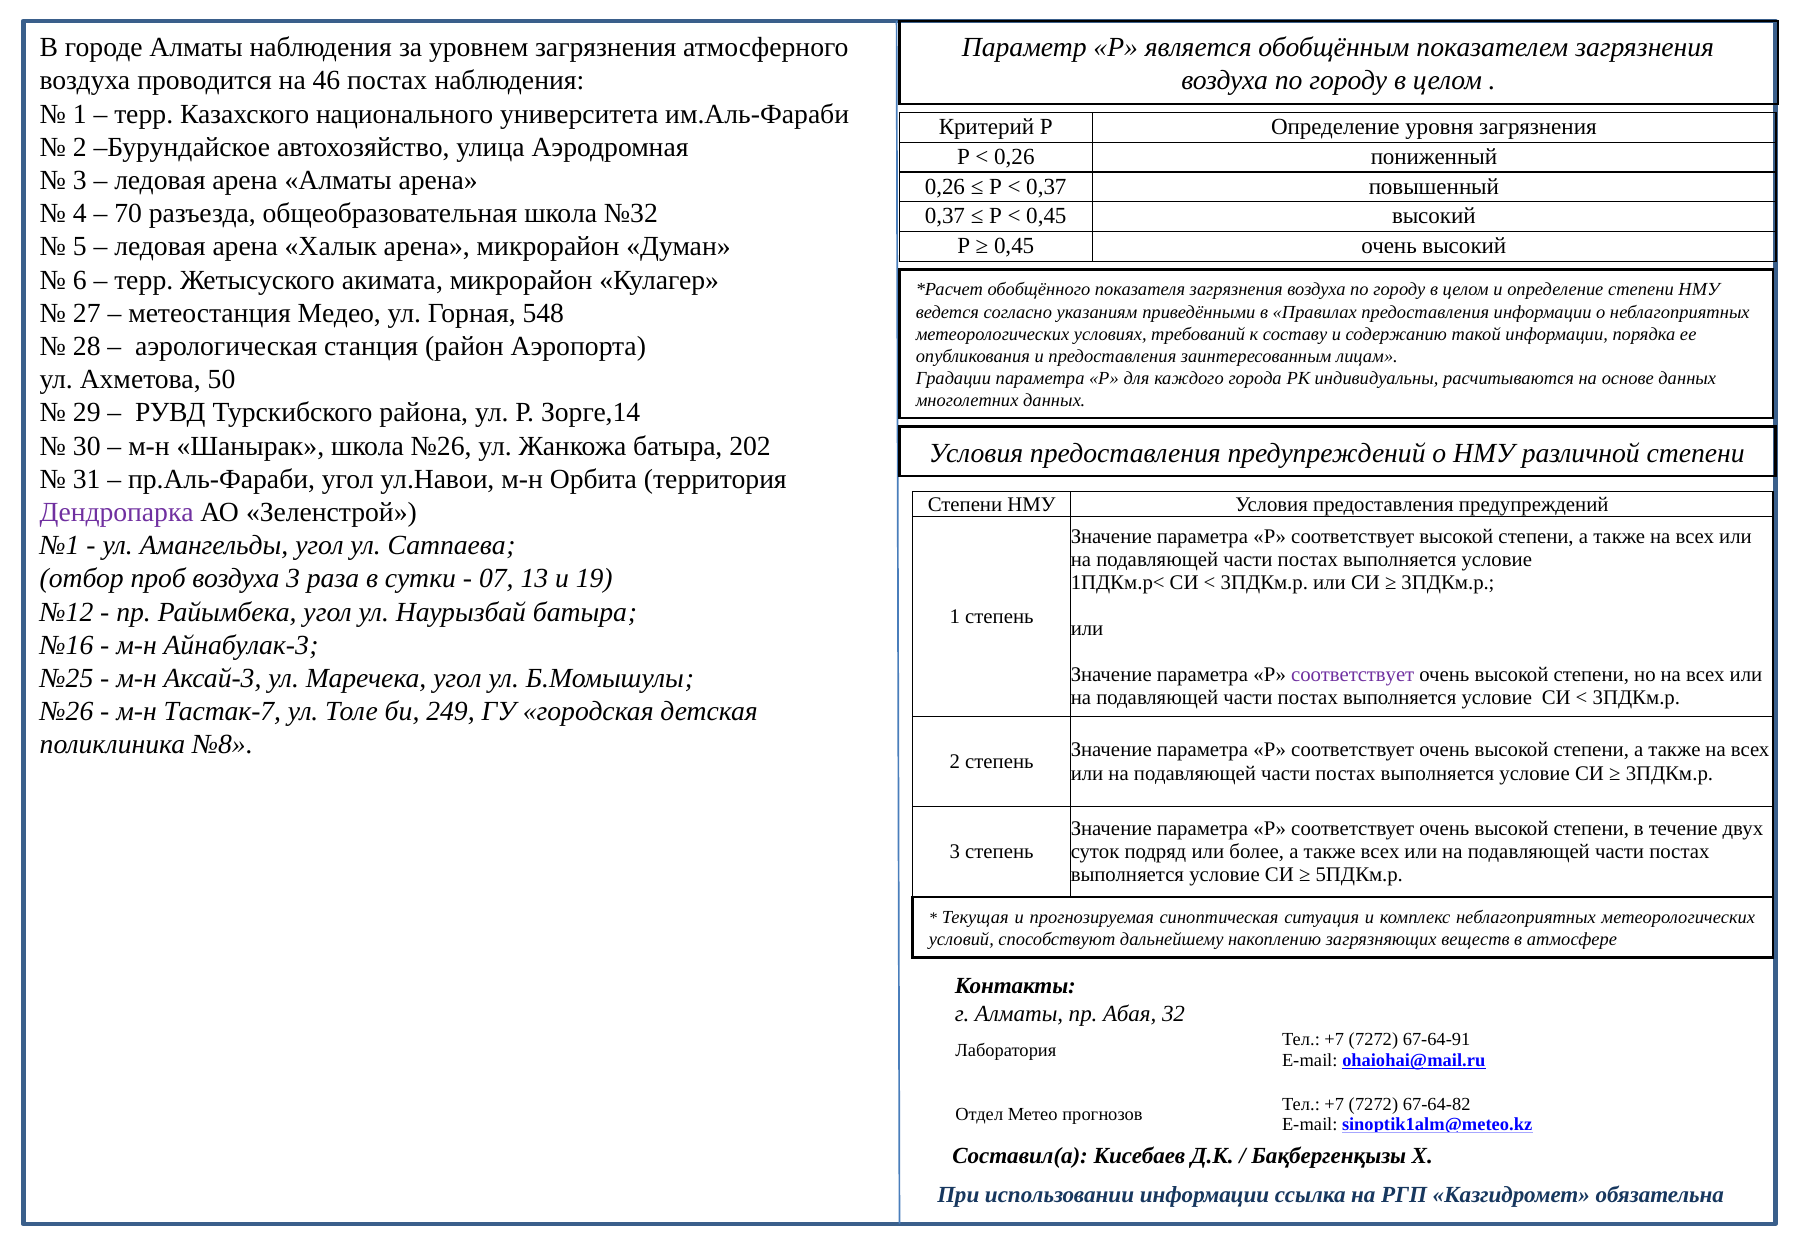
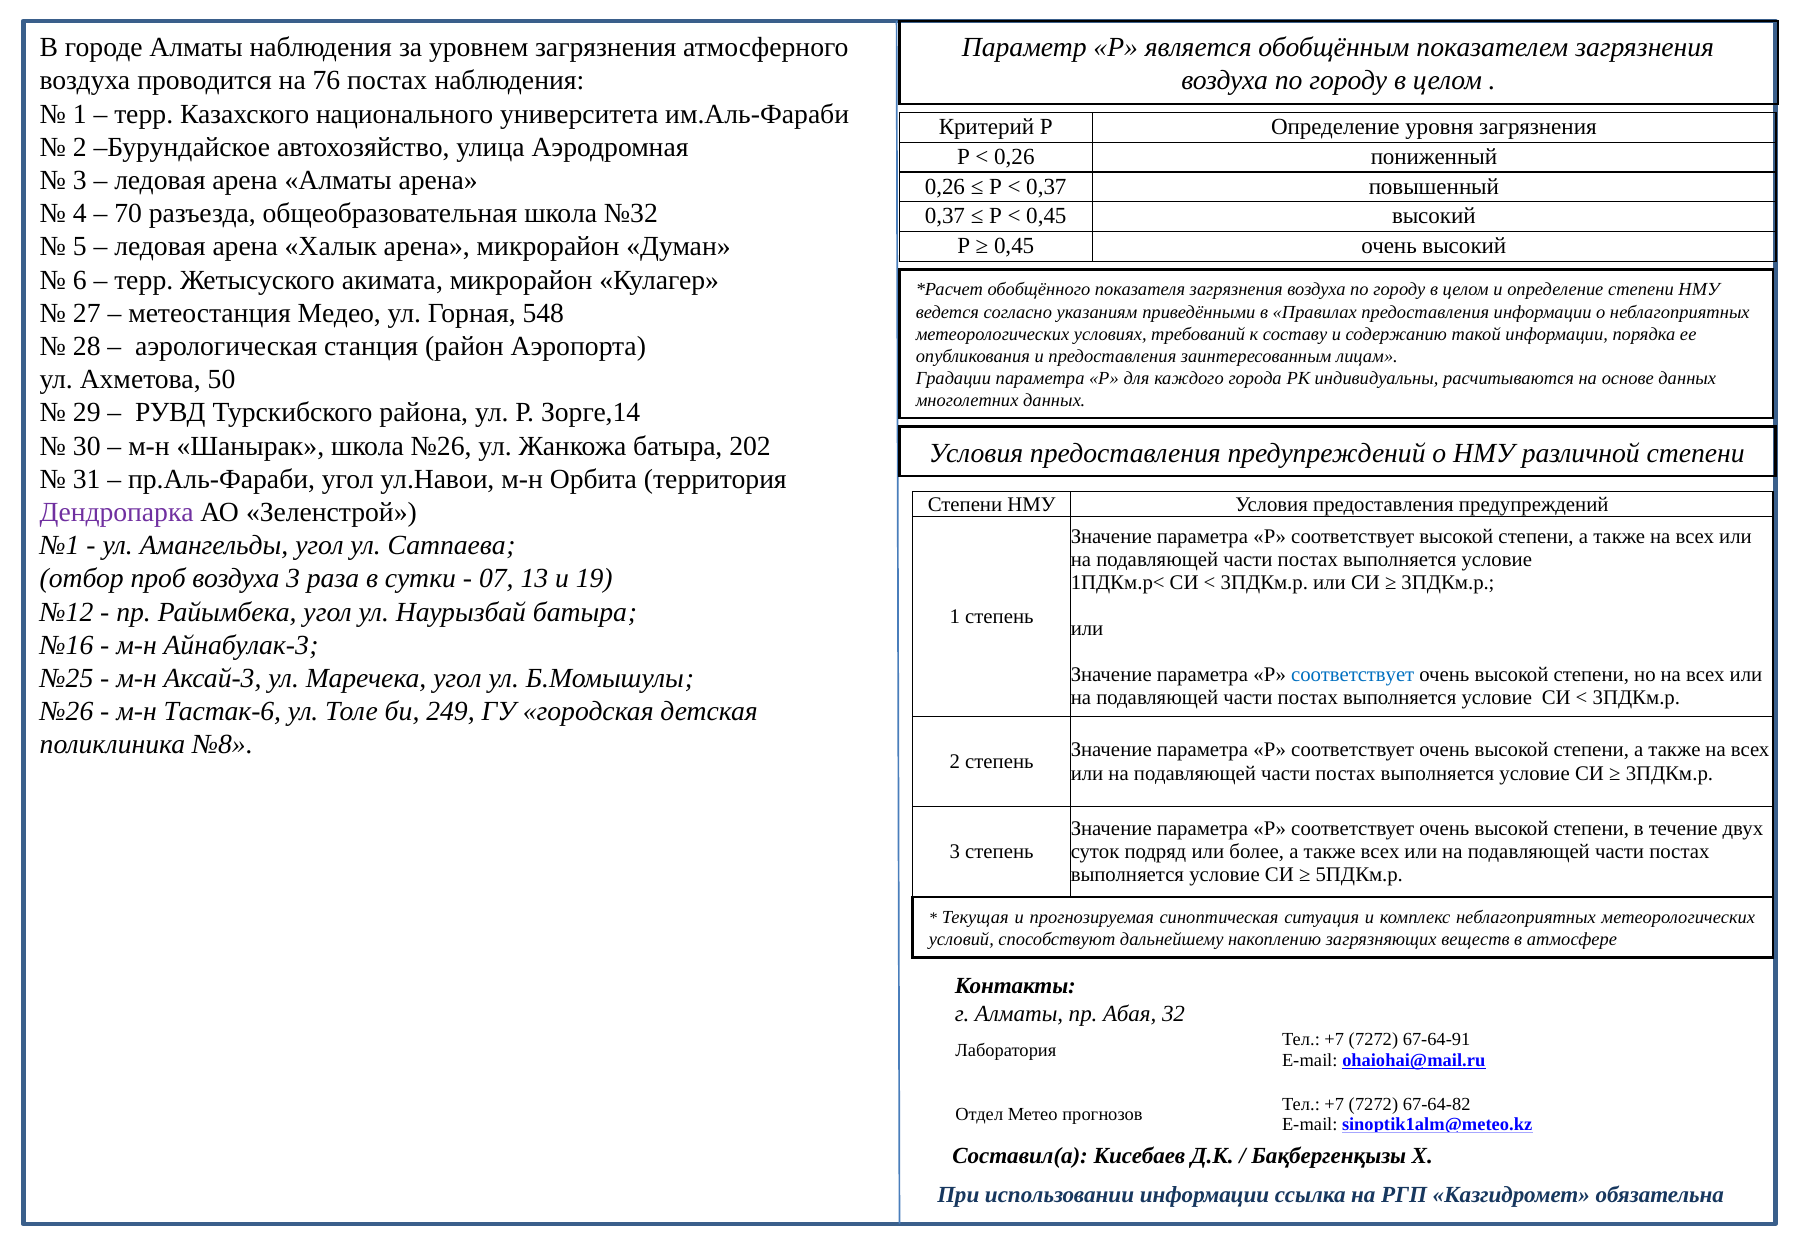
46: 46 -> 76 (326, 81)
соответствует colour: purple -> blue (1353, 675)
Тастак-7: Тастак-7 -> Тастак-6 (222, 712)
